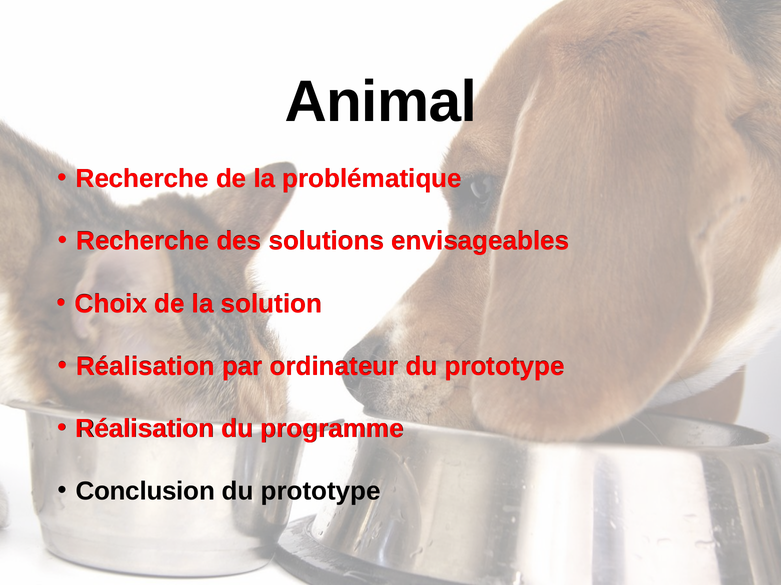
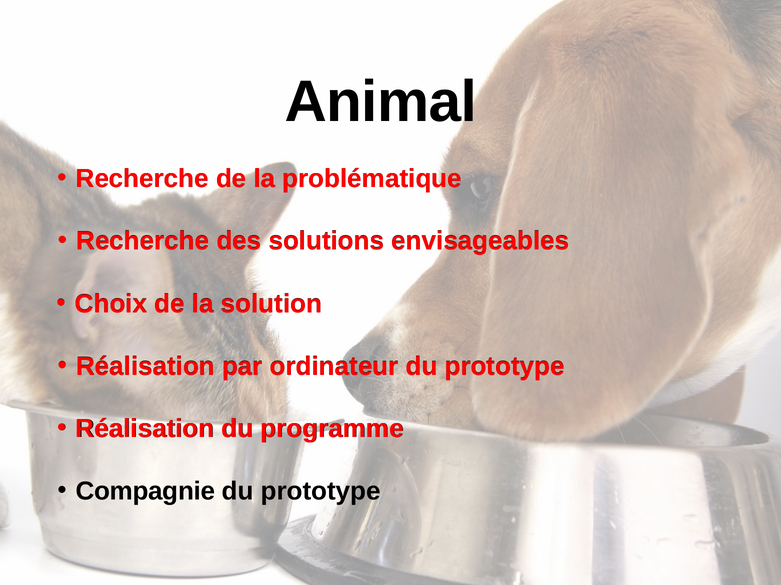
Conclusion: Conclusion -> Compagnie (145, 492)
